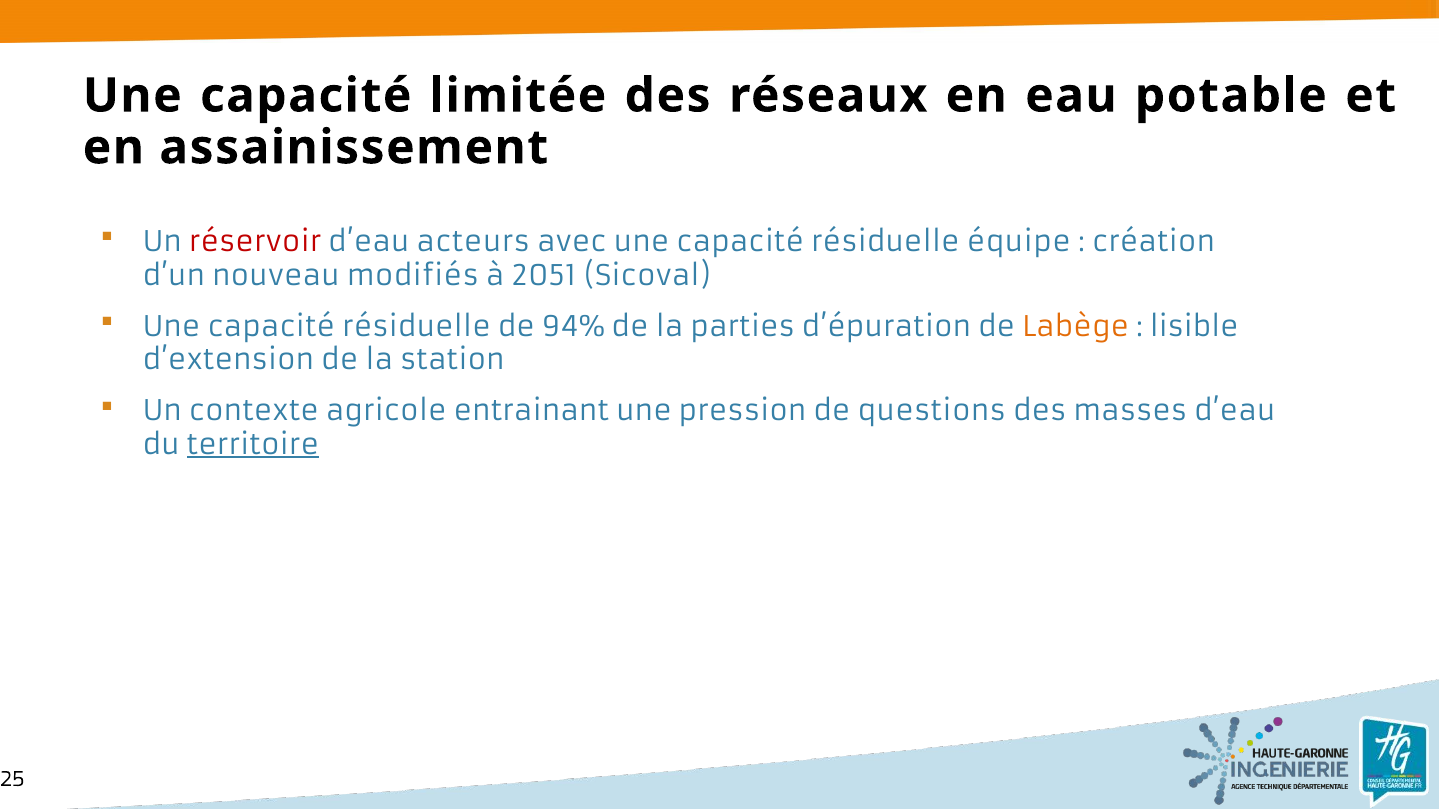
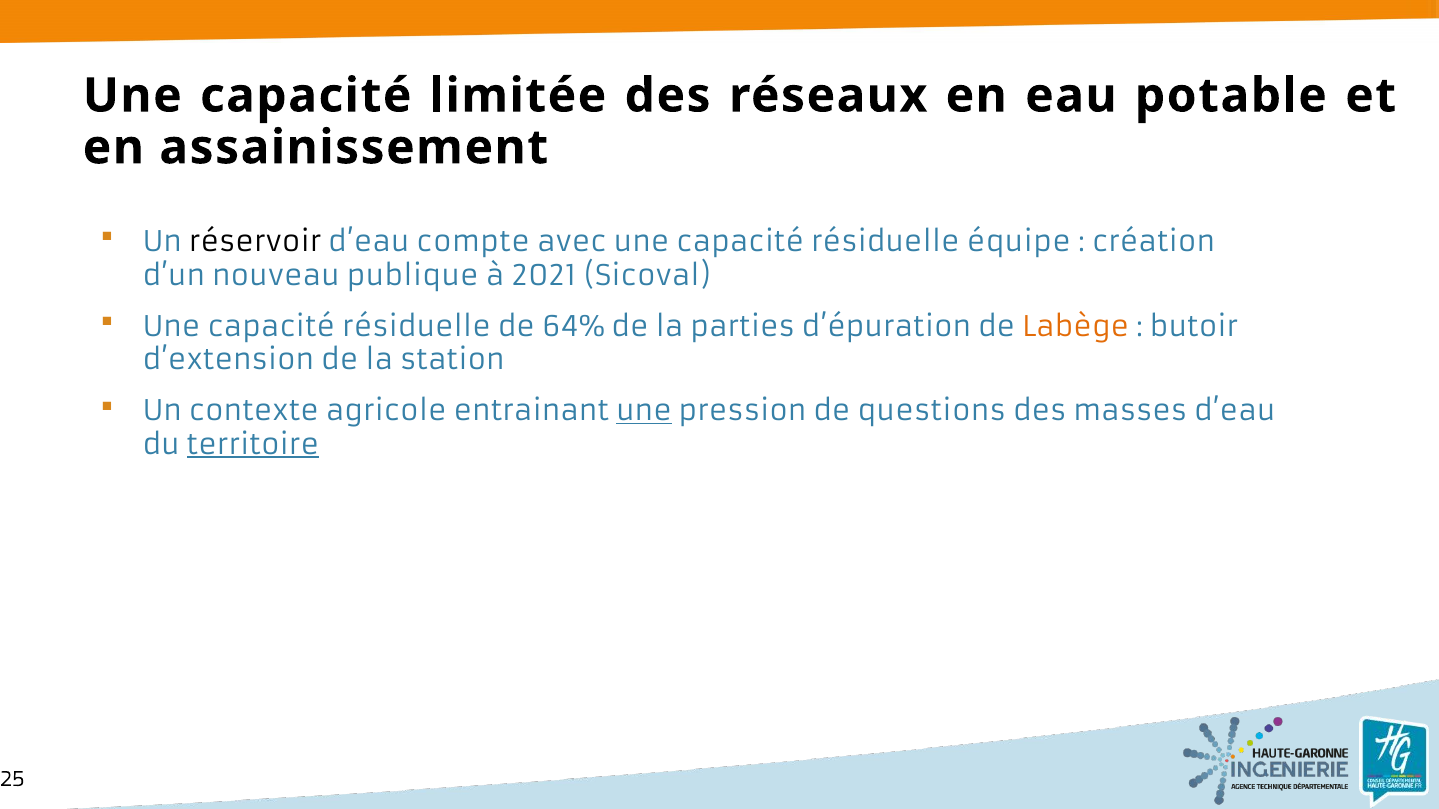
réservoir colour: red -> black (255, 242)
acteurs: acteurs -> compte (473, 242)
modifiés: modifiés -> publique (413, 276)
2051: 2051 -> 2021 (544, 276)
94%: 94% -> 64% (573, 327)
lisible: lisible -> butoir (1194, 327)
une underline: none -> present (644, 412)
